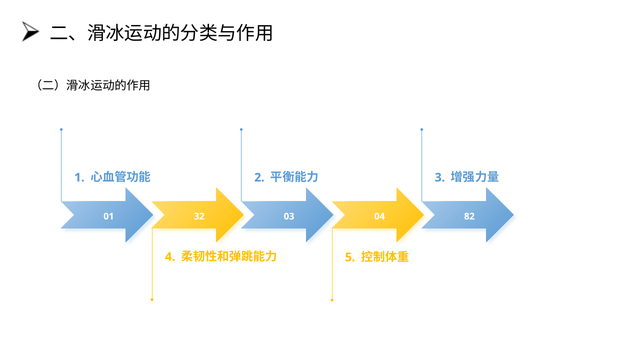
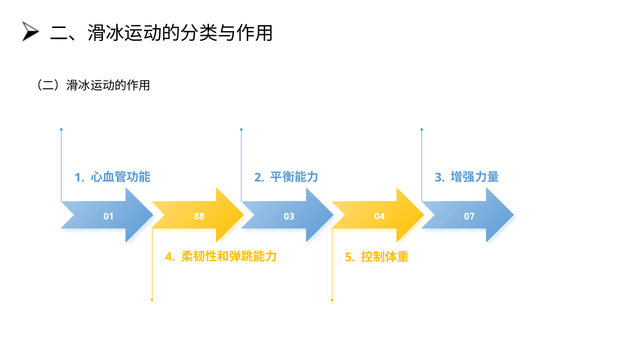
32: 32 -> 88 (199, 217)
82: 82 -> 07 (469, 217)
